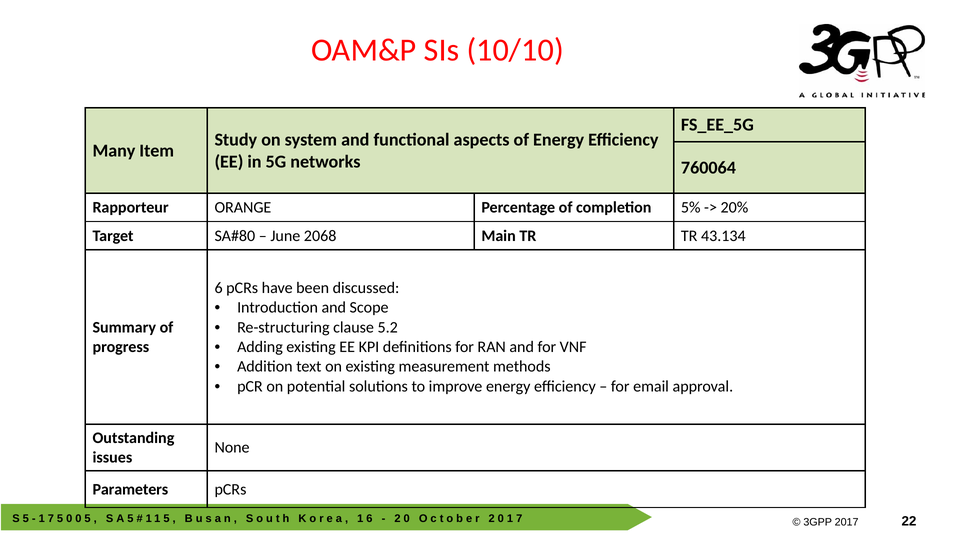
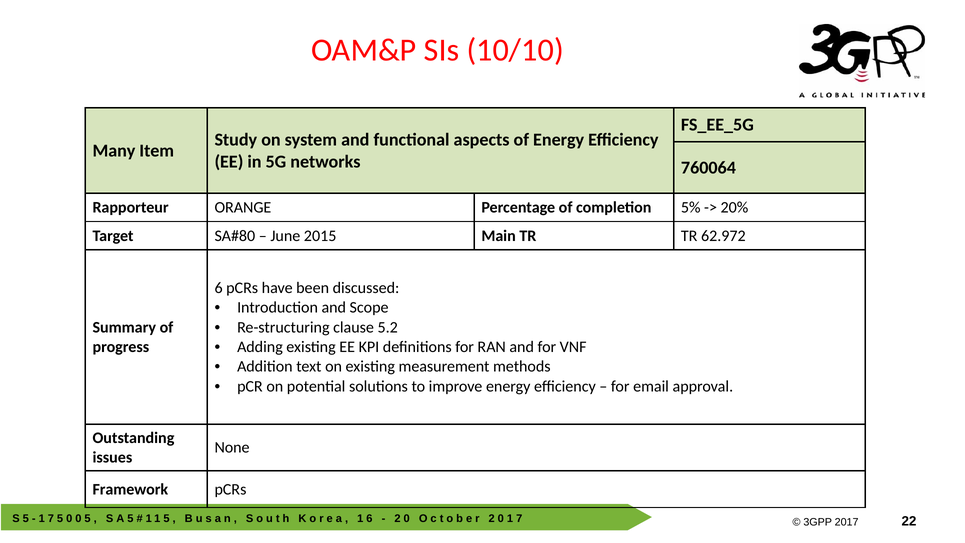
2068: 2068 -> 2015 (320, 236)
43.134: 43.134 -> 62.972 (723, 236)
Parameters: Parameters -> Framework (130, 489)
